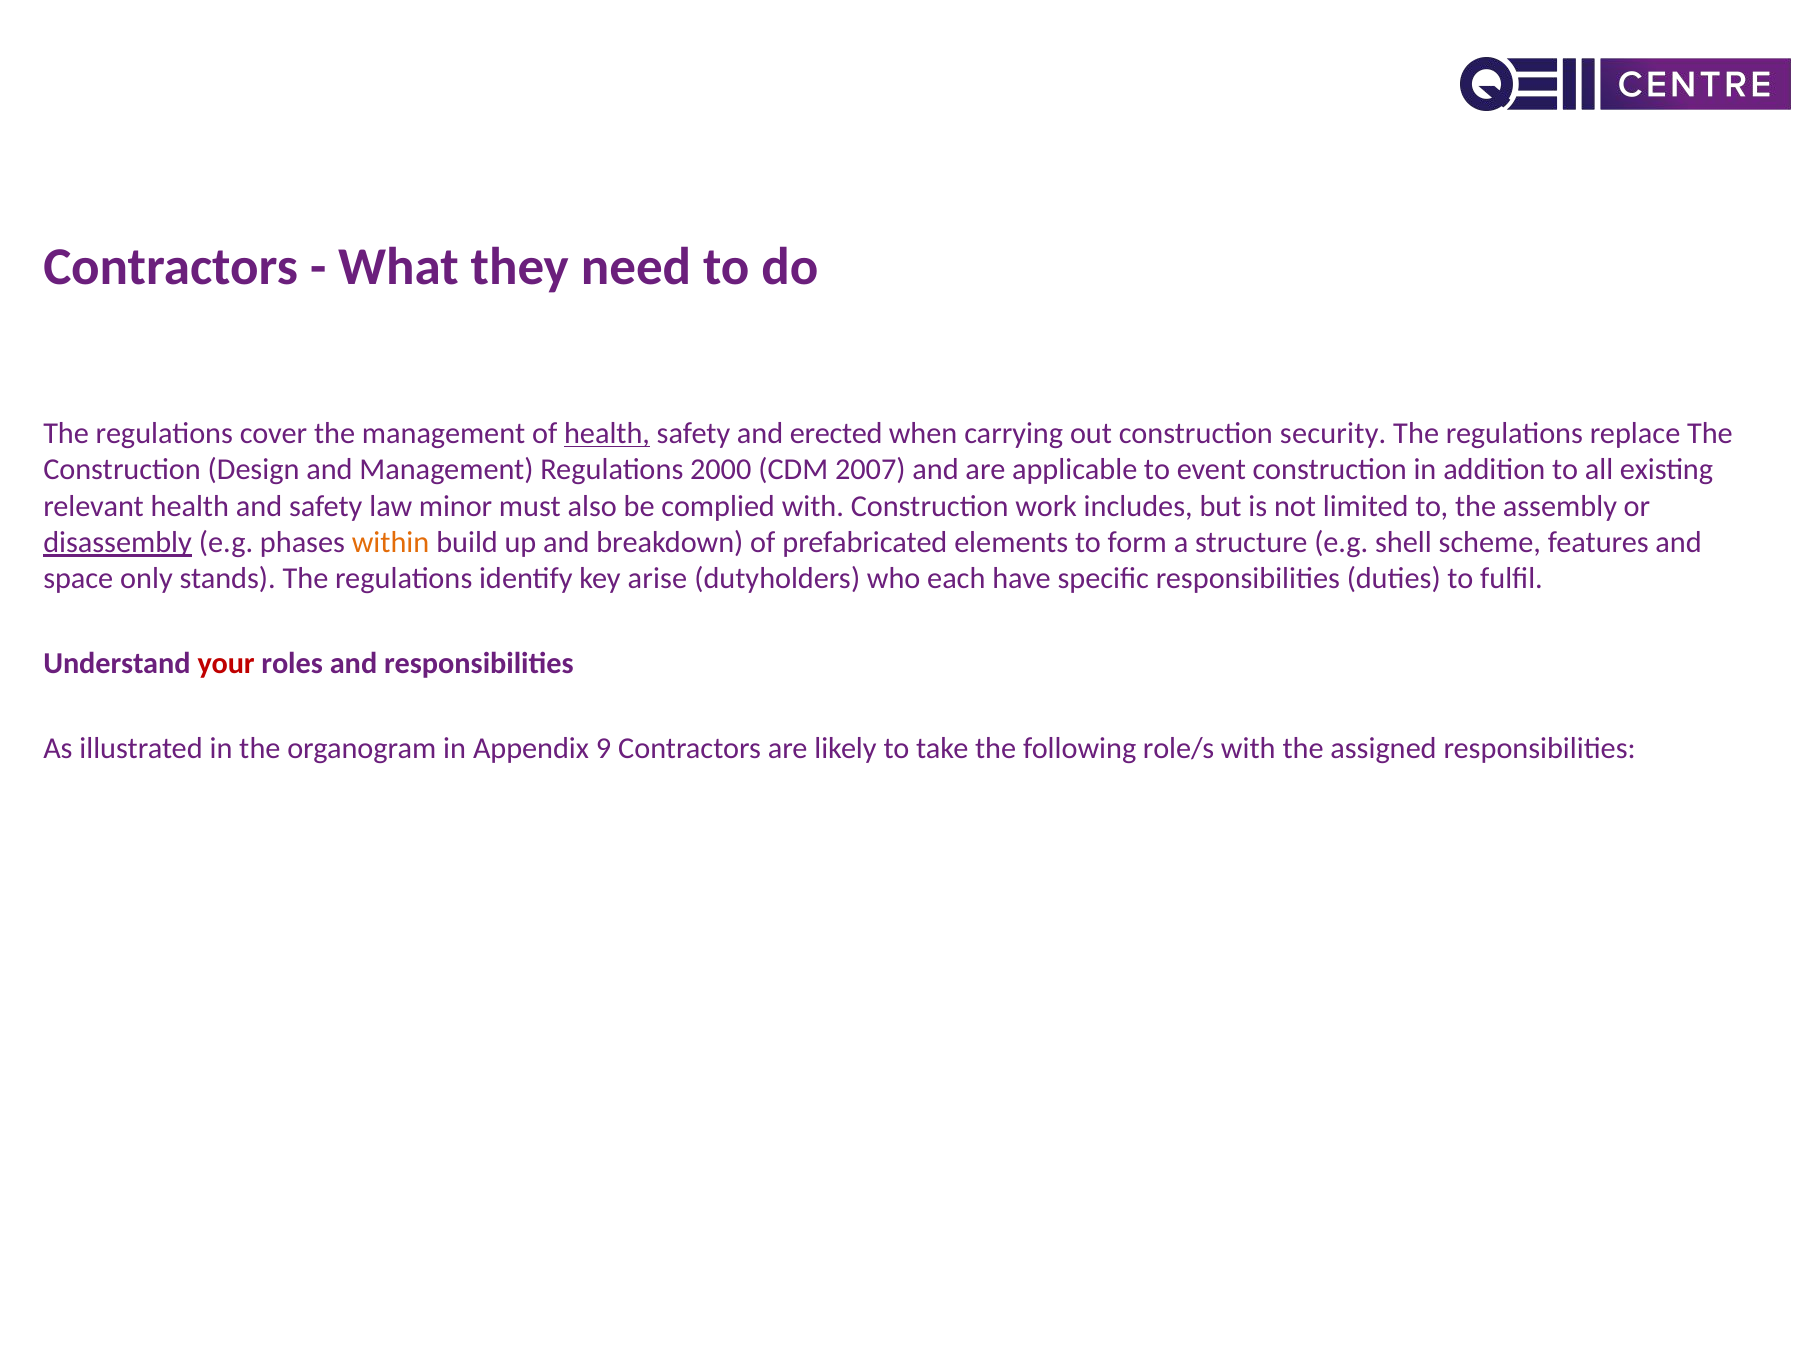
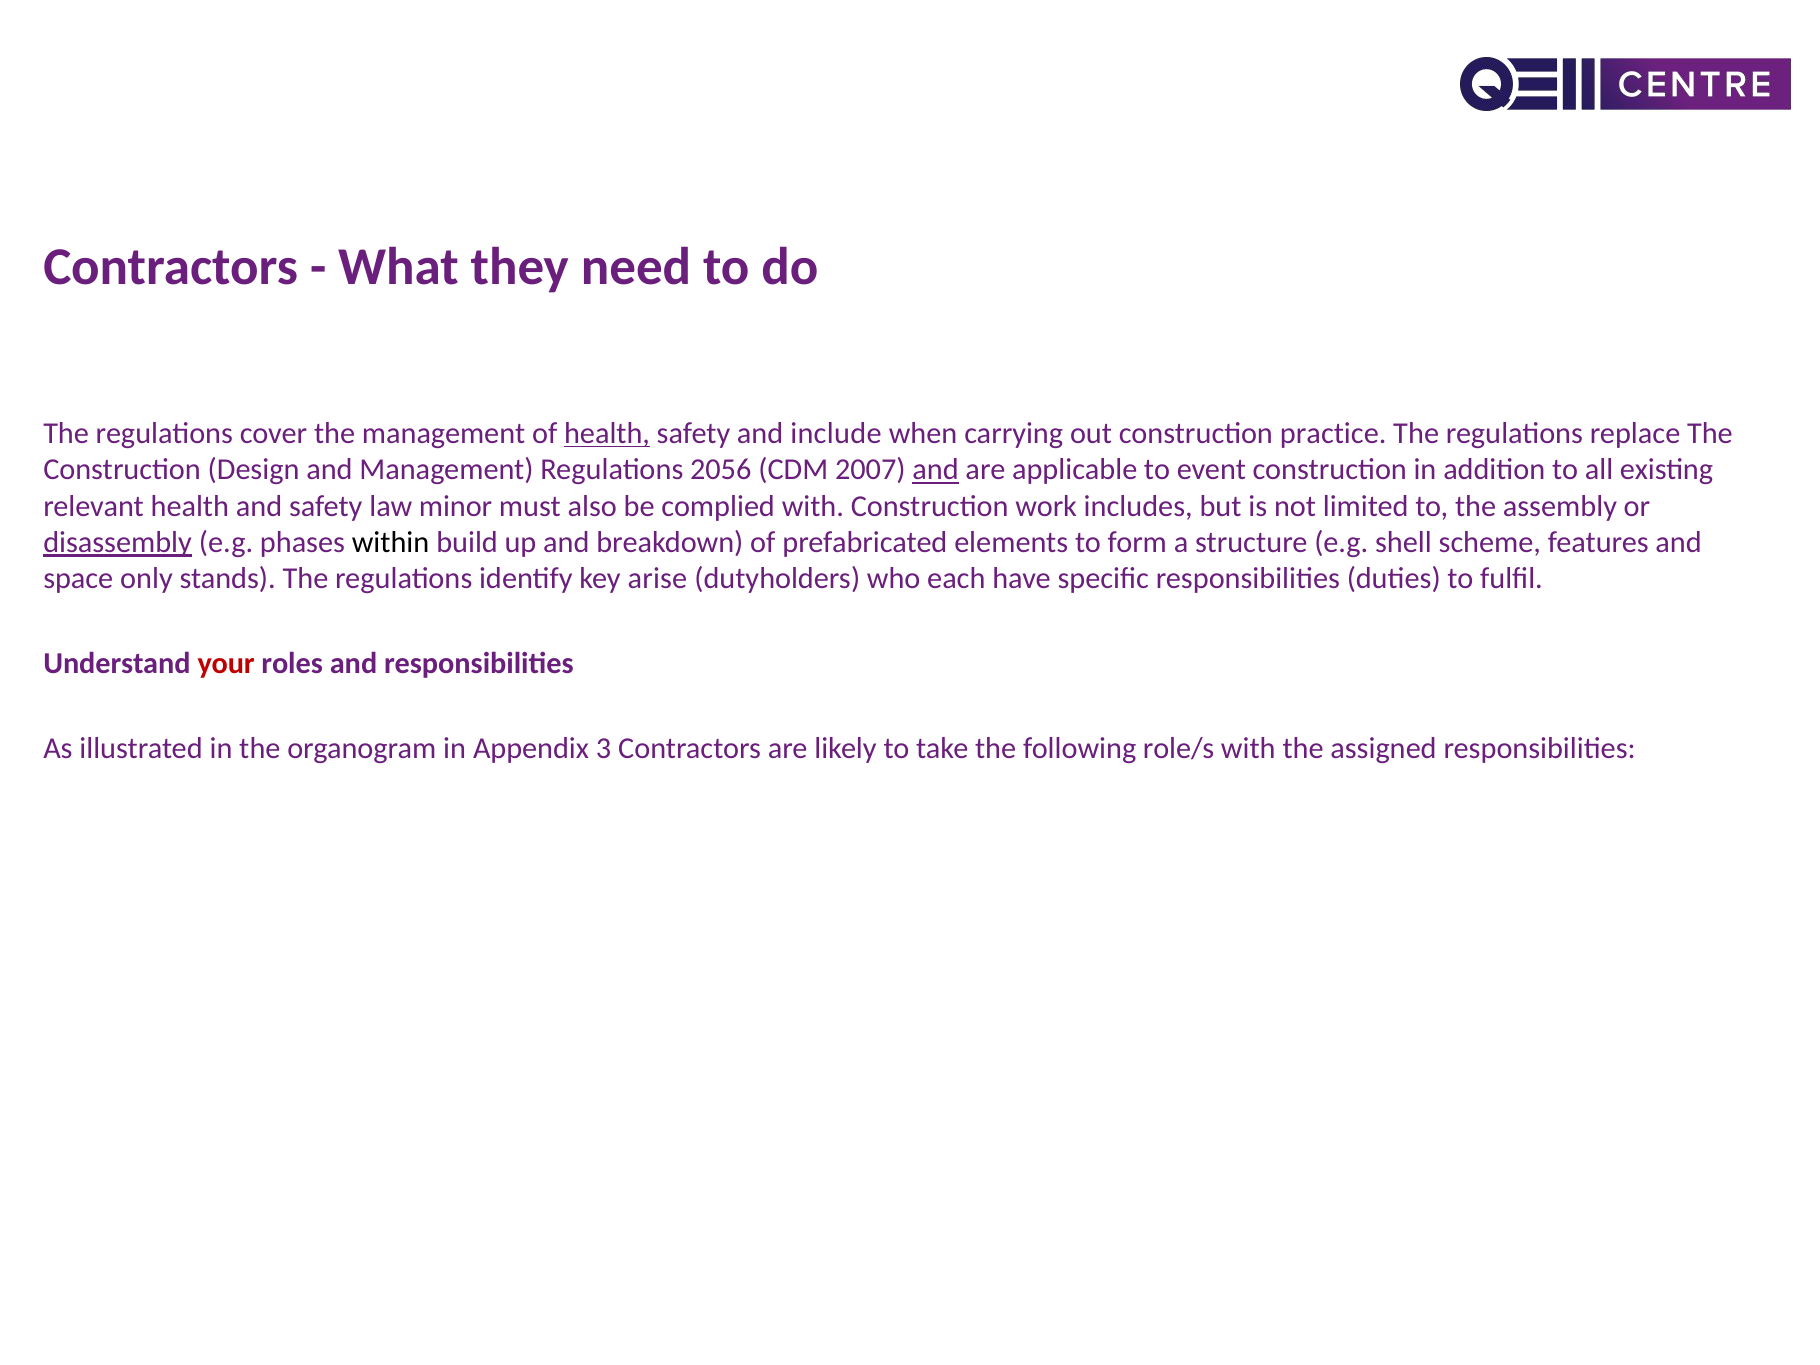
erected: erected -> include (836, 433)
security: security -> practice (1333, 433)
2000: 2000 -> 2056 (721, 470)
and underline: none -> present (936, 470)
within colour: orange -> black (391, 543)
9: 9 -> 3 (604, 749)
